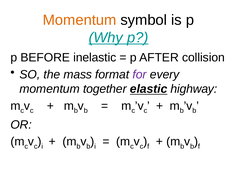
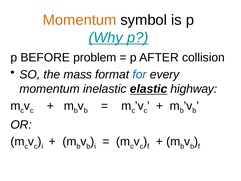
inelastic: inelastic -> problem (95, 57)
for colour: purple -> blue (140, 74)
together: together -> inelastic (105, 89)
